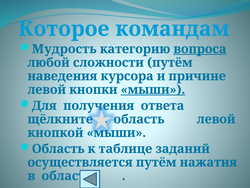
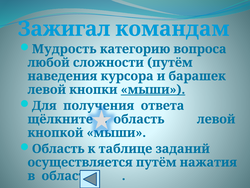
Которое: Которое -> Зажигал (64, 29)
вопроса underline: present -> none (200, 49)
причине: причине -> барашек (197, 76)
